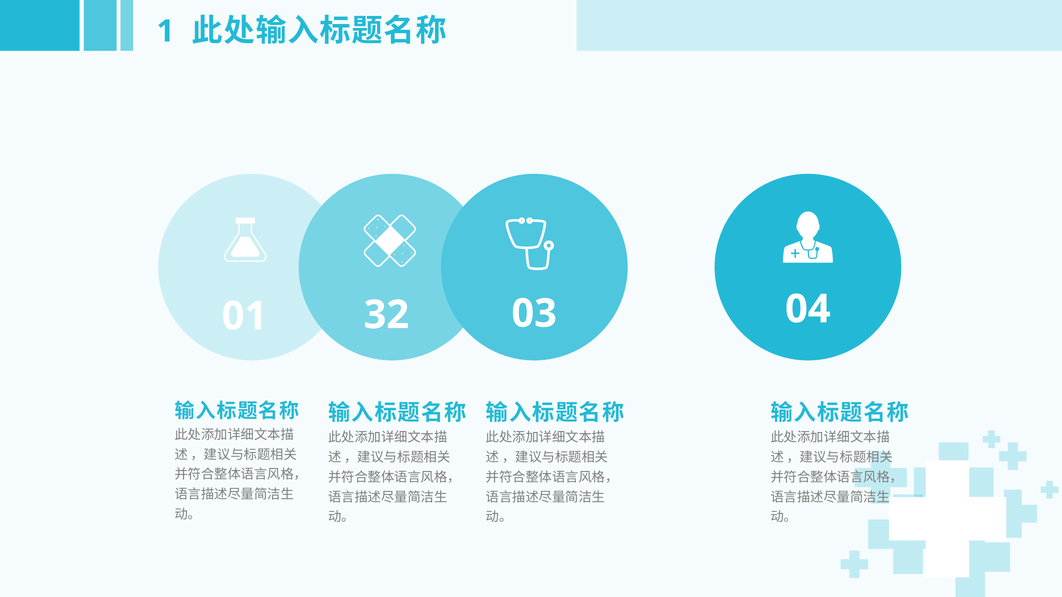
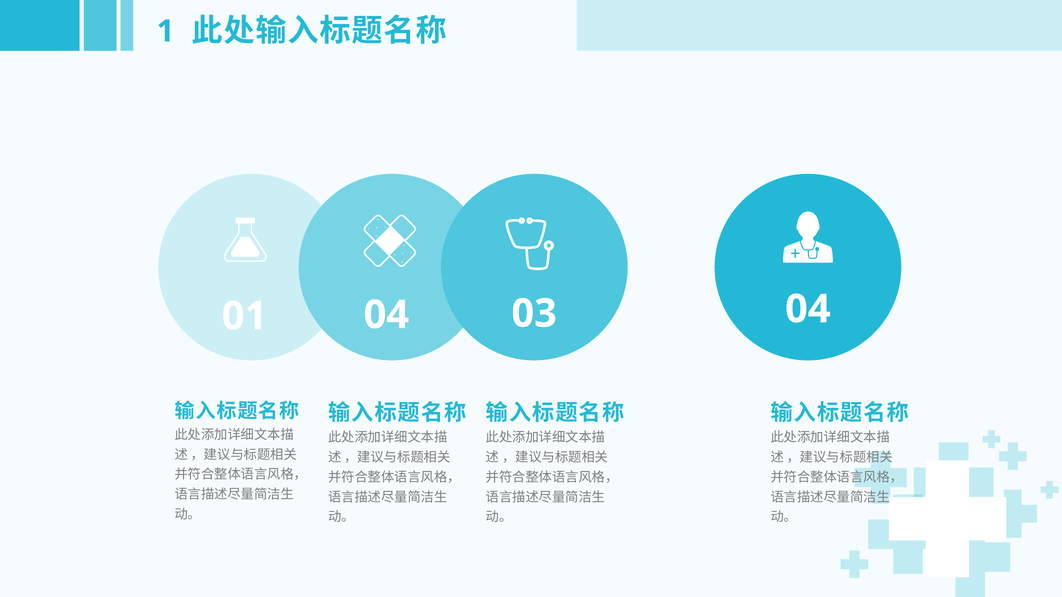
01 32: 32 -> 04 (386, 315)
